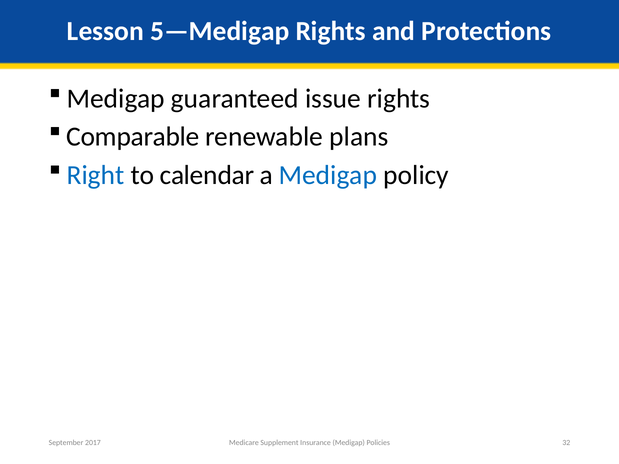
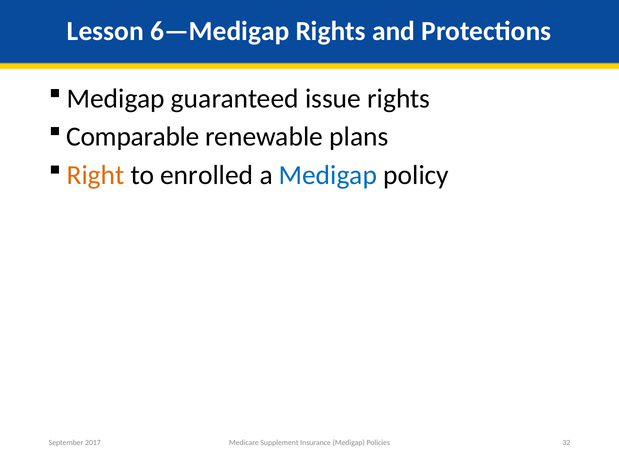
5—Medigap: 5—Medigap -> 6—Medigap (220, 31)
Right colour: blue -> orange (96, 175)
calendar: calendar -> enrolled (207, 175)
